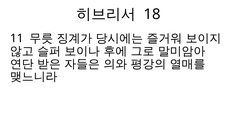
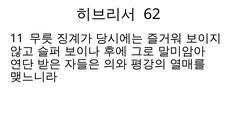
18: 18 -> 62 (152, 14)
